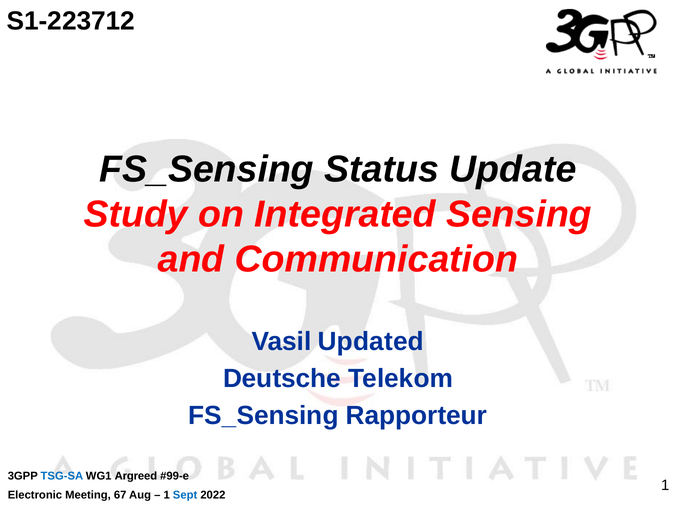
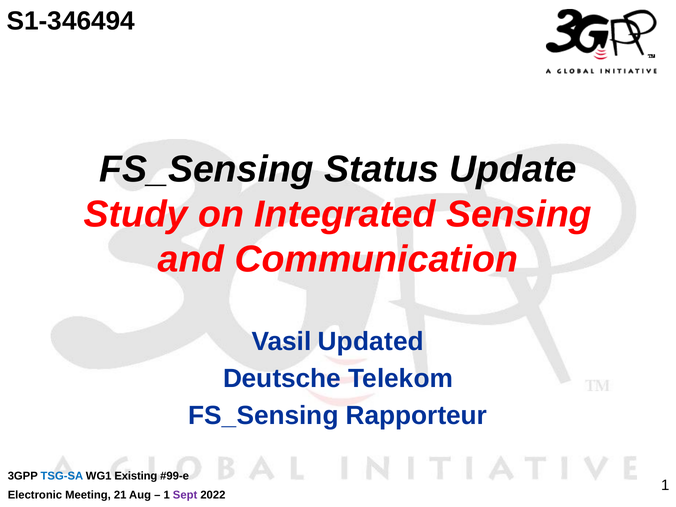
S1-223712: S1-223712 -> S1-346494 (71, 21)
Argreed: Argreed -> Existing (136, 476)
67: 67 -> 21 (120, 495)
Sept colour: blue -> purple (185, 495)
